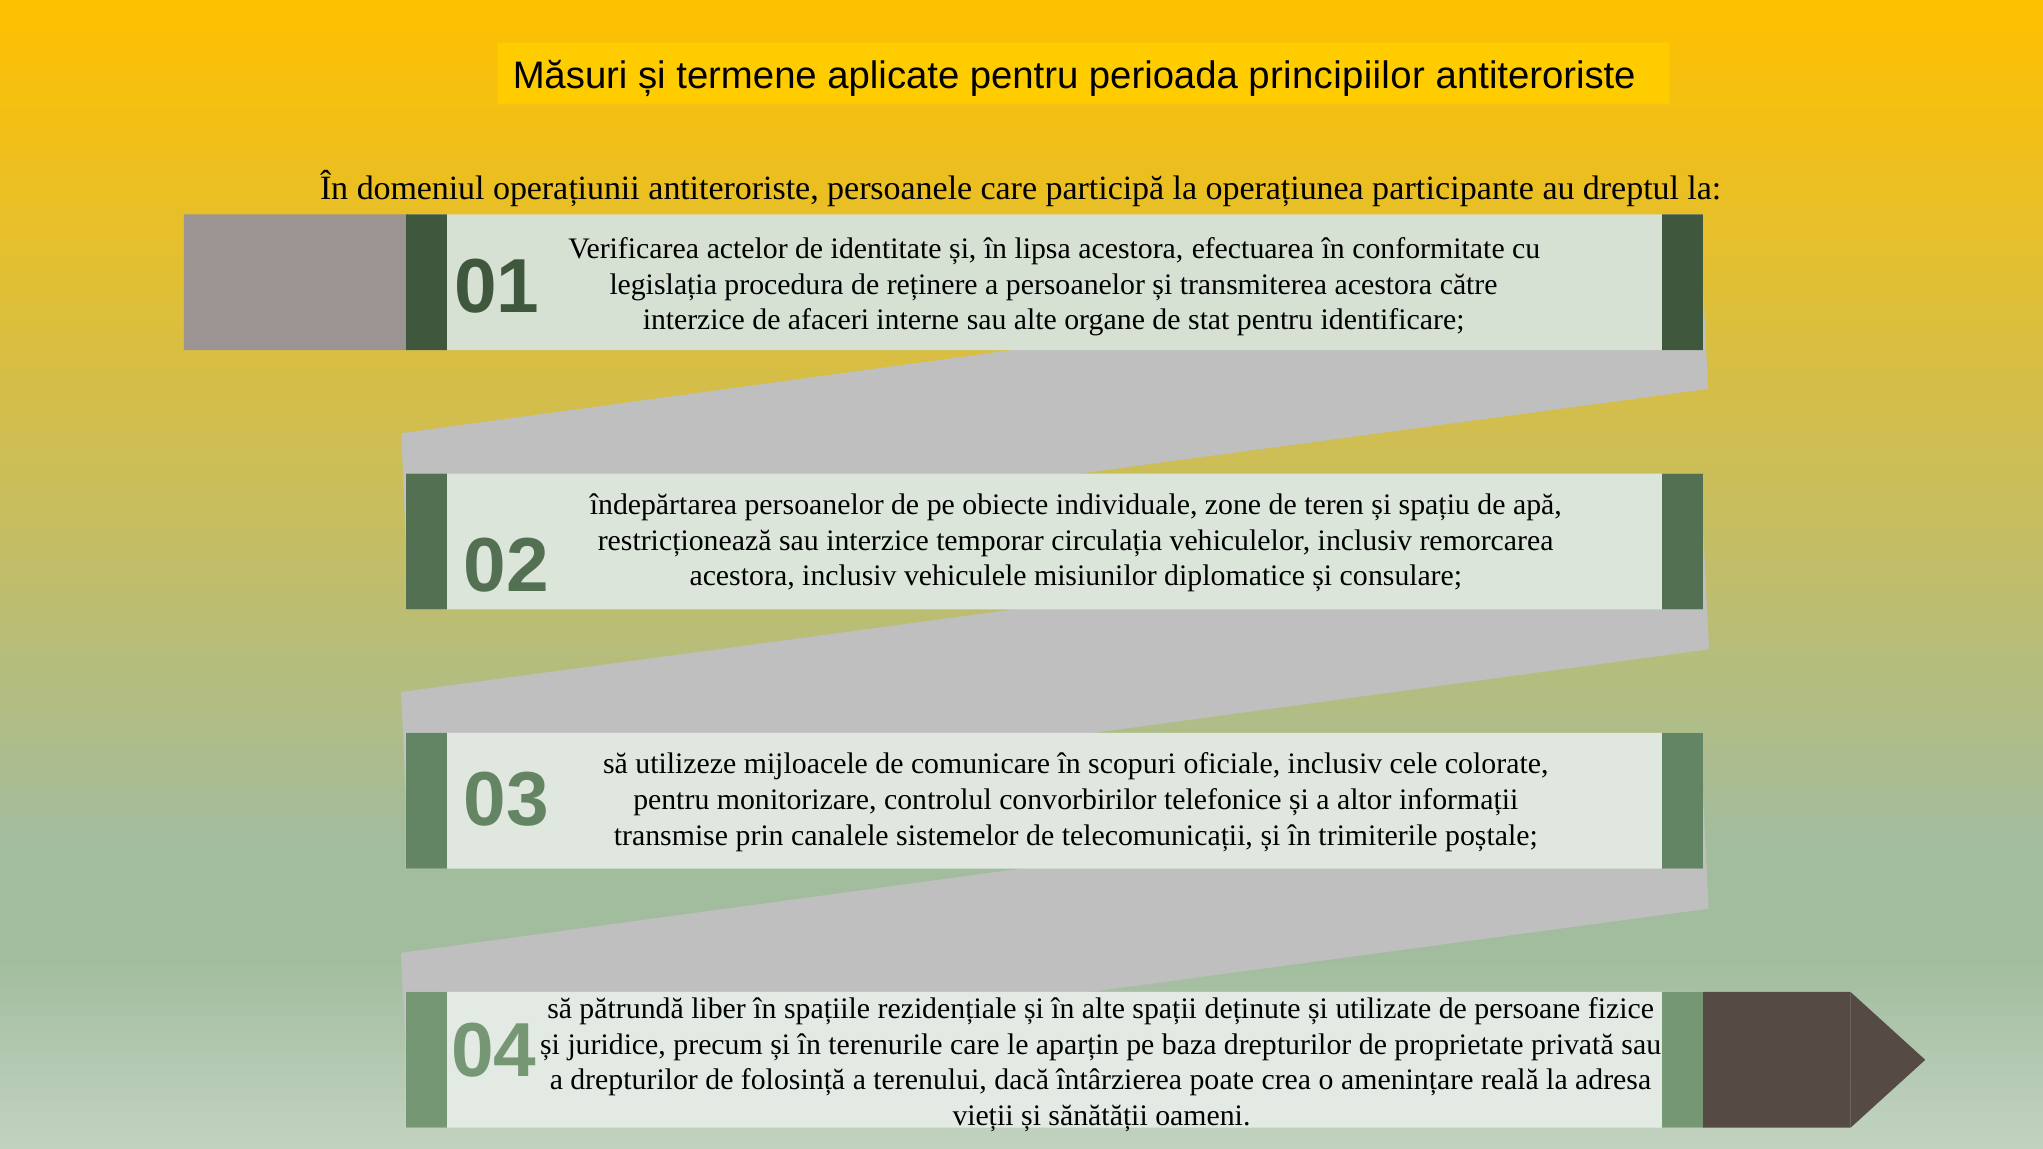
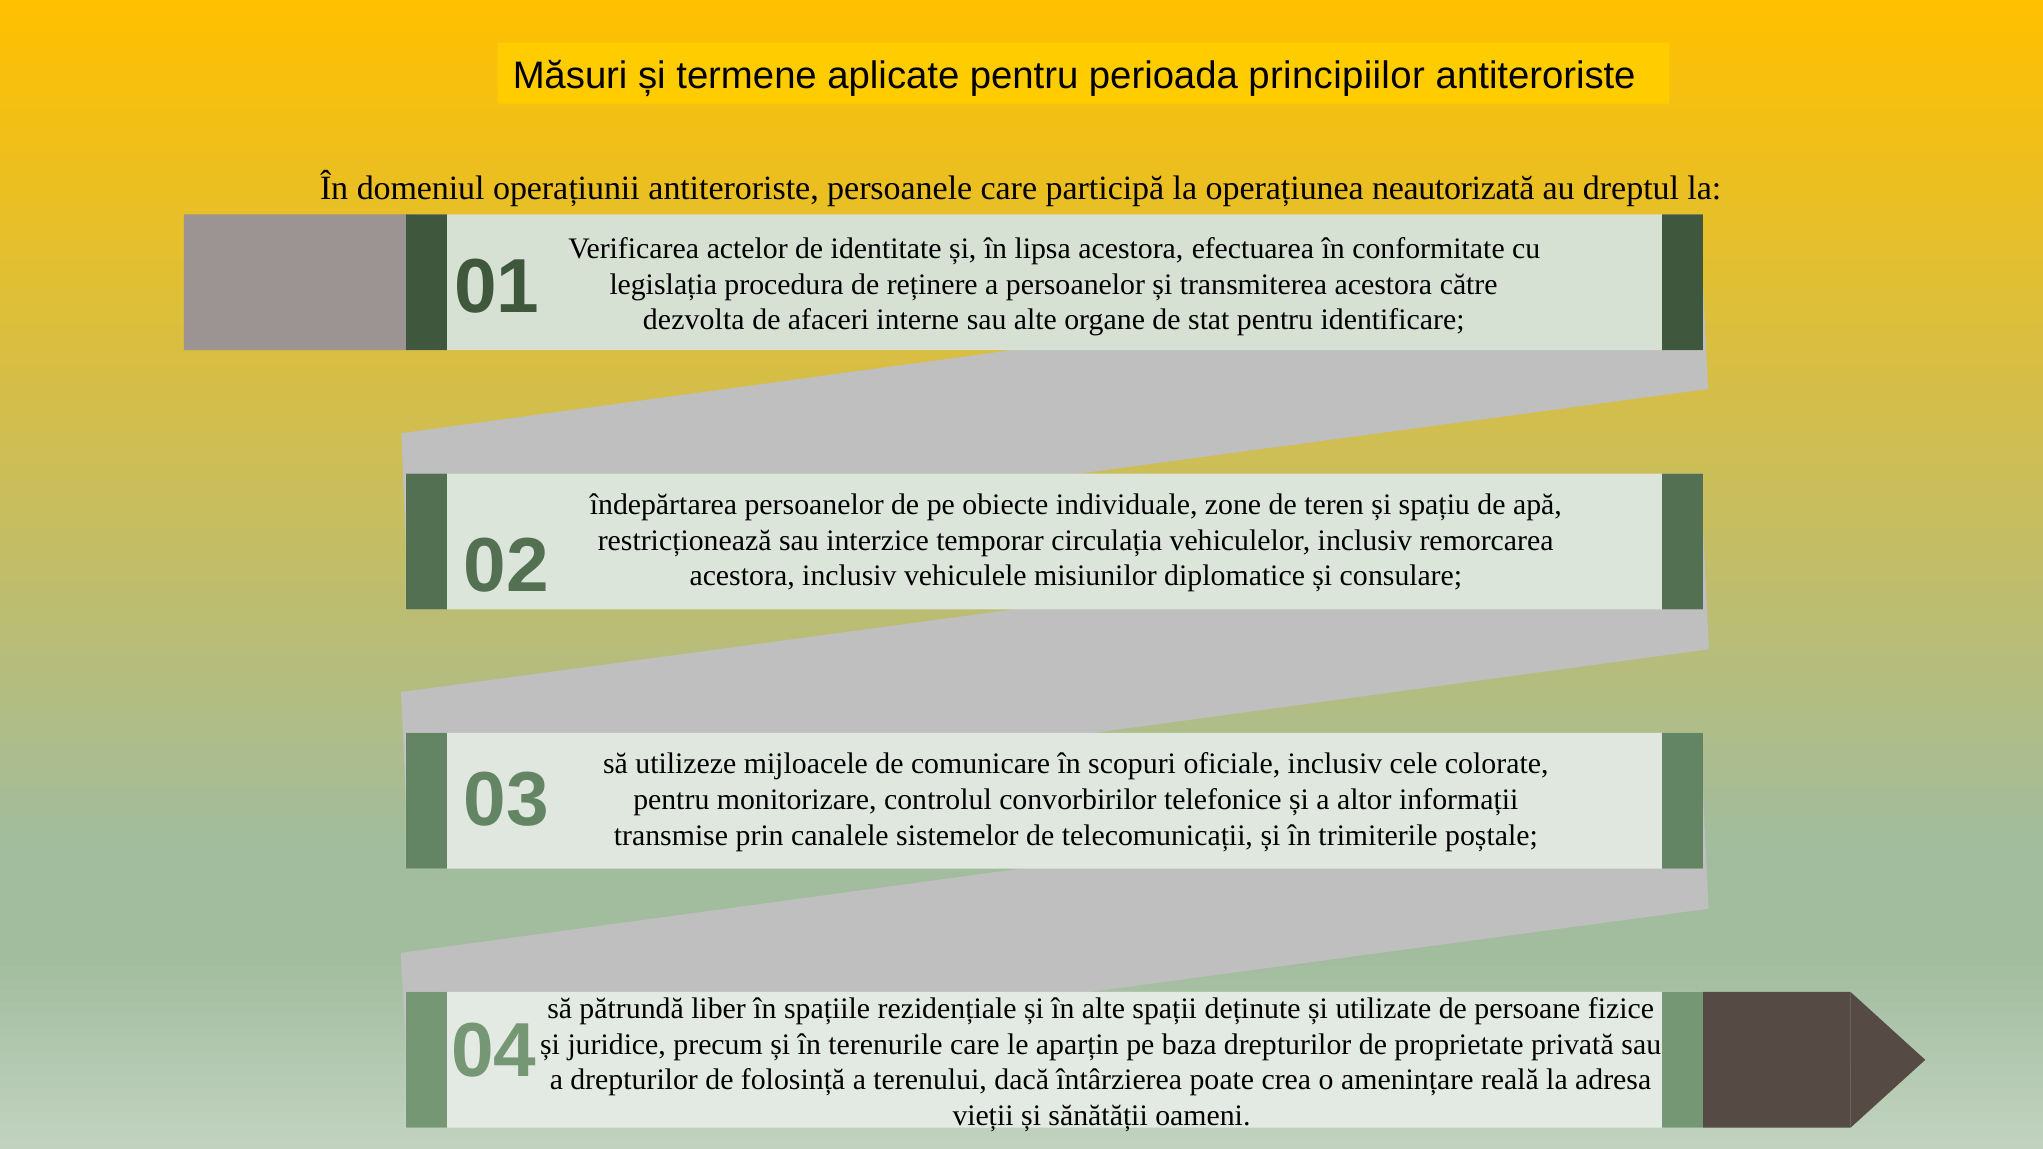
participante: participante -> neautorizată (1453, 188)
interzice: interzice -> dezvolta (694, 320)
